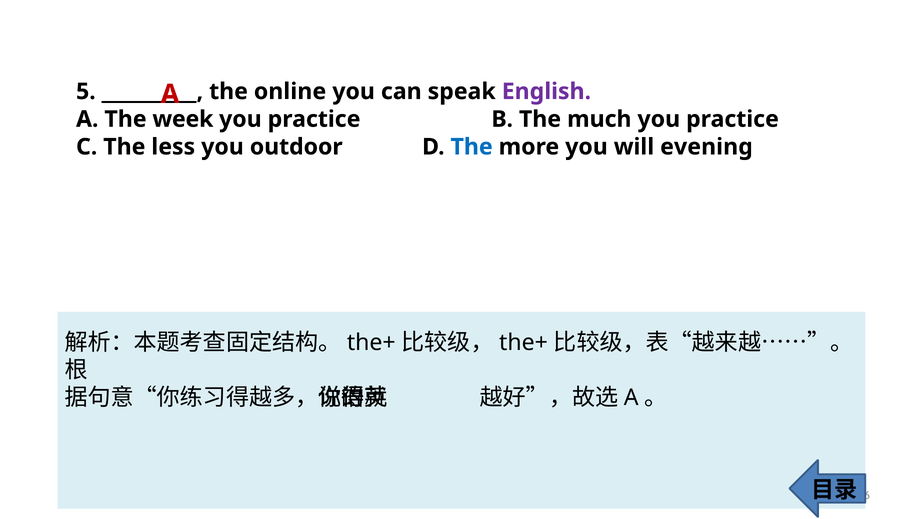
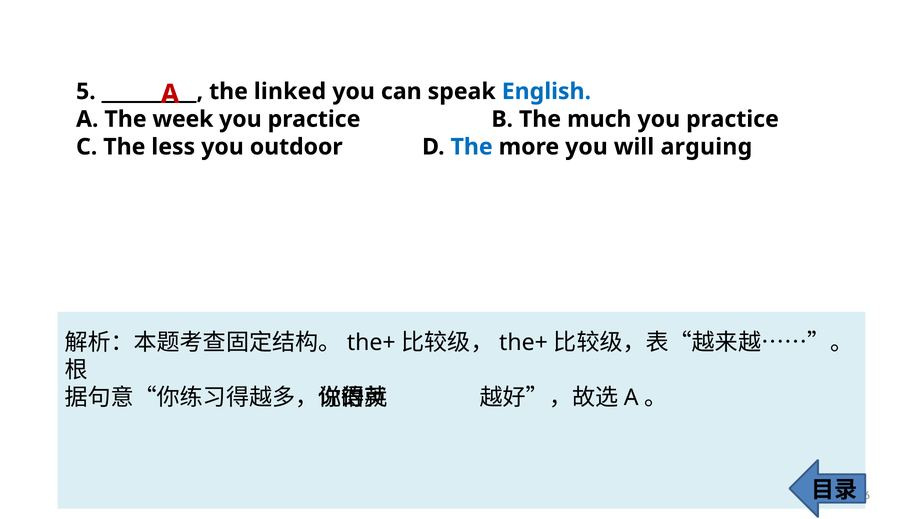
online: online -> linked (290, 92)
English colour: purple -> blue (546, 92)
evening: evening -> arguing (706, 147)
